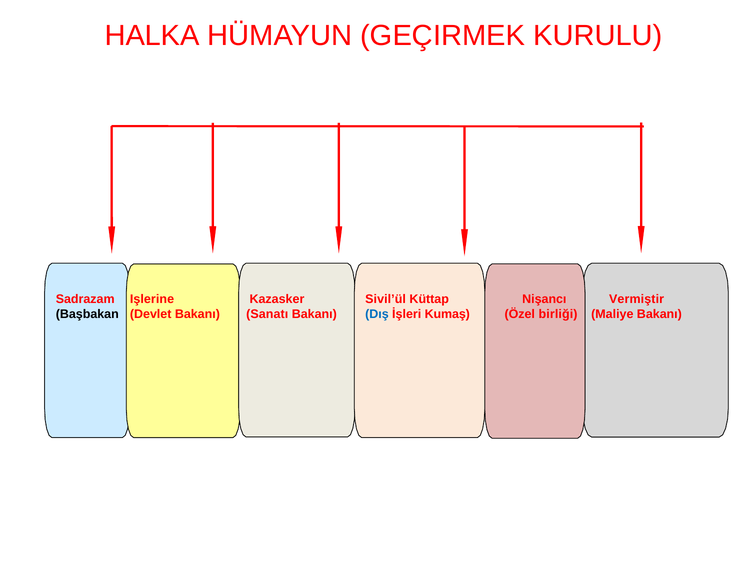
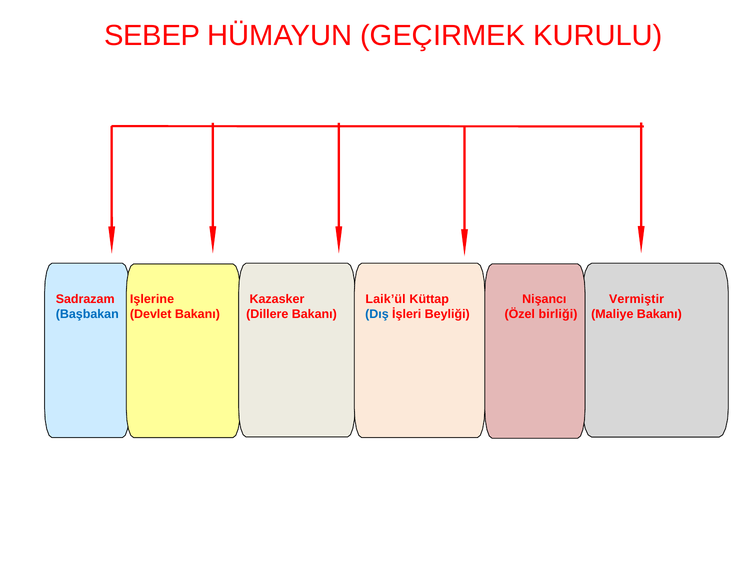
HALKA: HALKA -> SEBEP (152, 36)
Sivil’ül: Sivil’ül -> Laik’ül (386, 299)
Başbakan colour: black -> blue (87, 314)
Sanatı: Sanatı -> Dillere (267, 314)
Kumaş: Kumaş -> Beyliği (447, 314)
